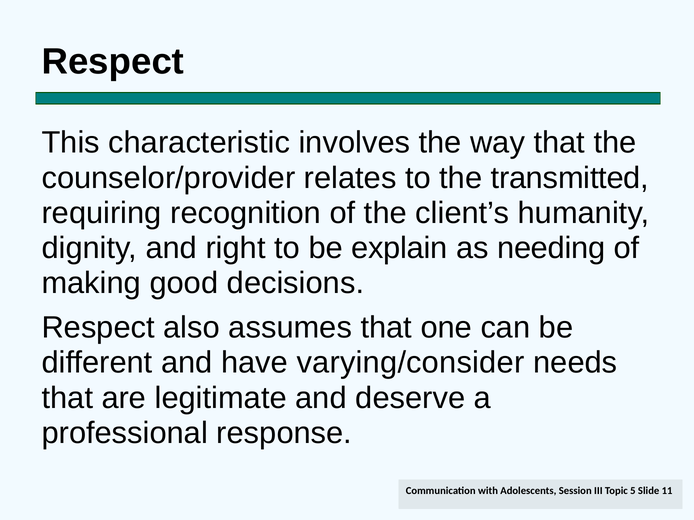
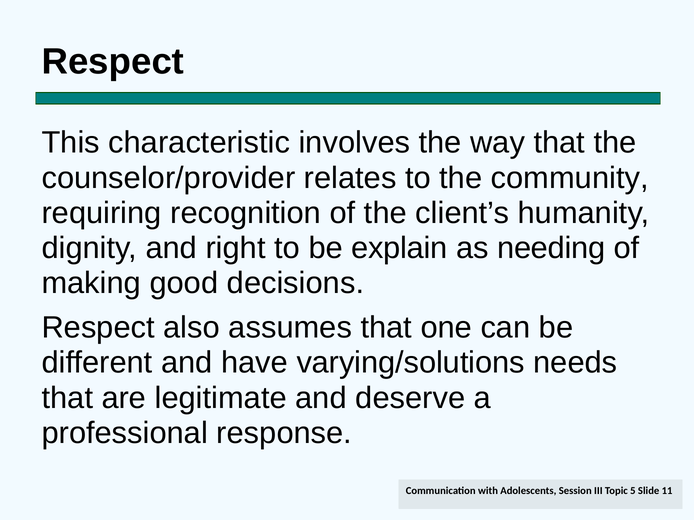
transmitted: transmitted -> community (570, 178)
varying/consider: varying/consider -> varying/solutions (411, 363)
